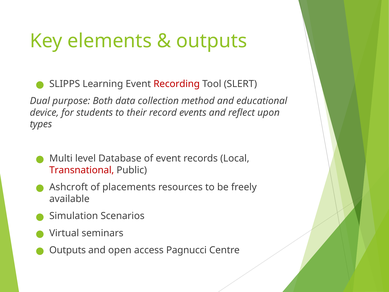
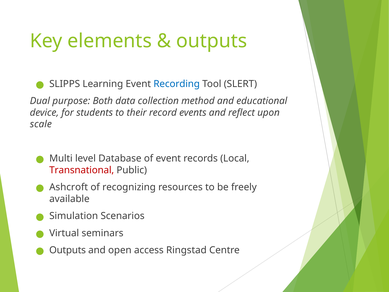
Recording colour: red -> blue (177, 84)
types: types -> scale (41, 124)
placements: placements -> recognizing (129, 187)
Pagnucci: Pagnucci -> Ringstad (186, 250)
